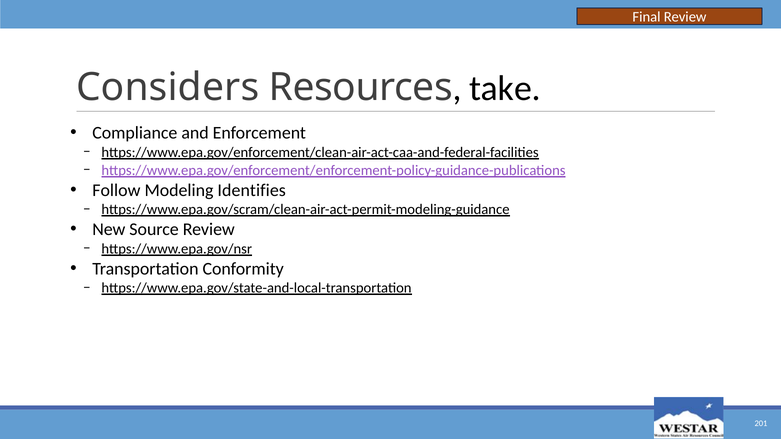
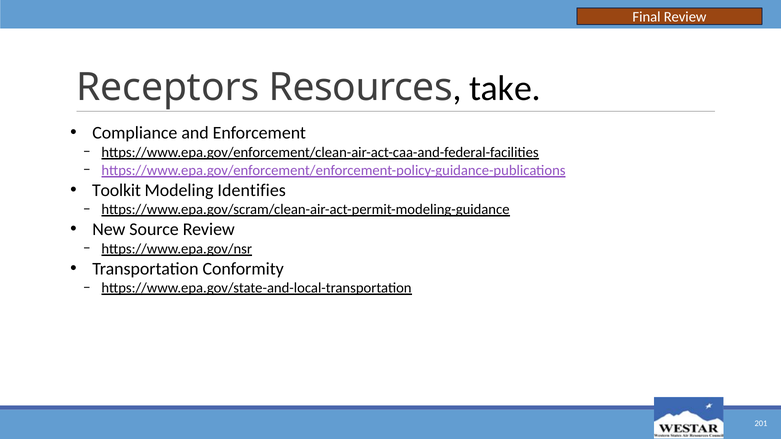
Considers: Considers -> Receptors (168, 87)
Follow: Follow -> Toolkit (116, 190)
